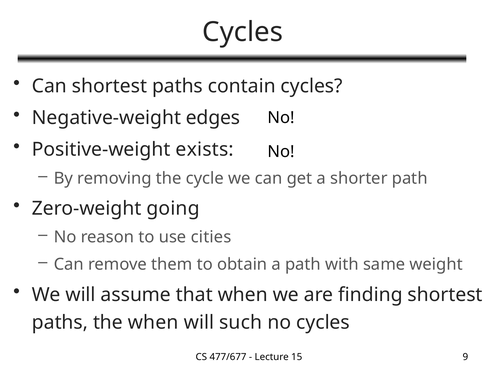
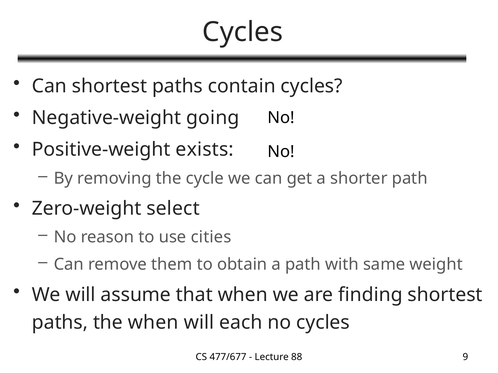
edges: edges -> going (213, 118)
going: going -> select (173, 209)
such: such -> each (241, 323)
15: 15 -> 88 (297, 357)
